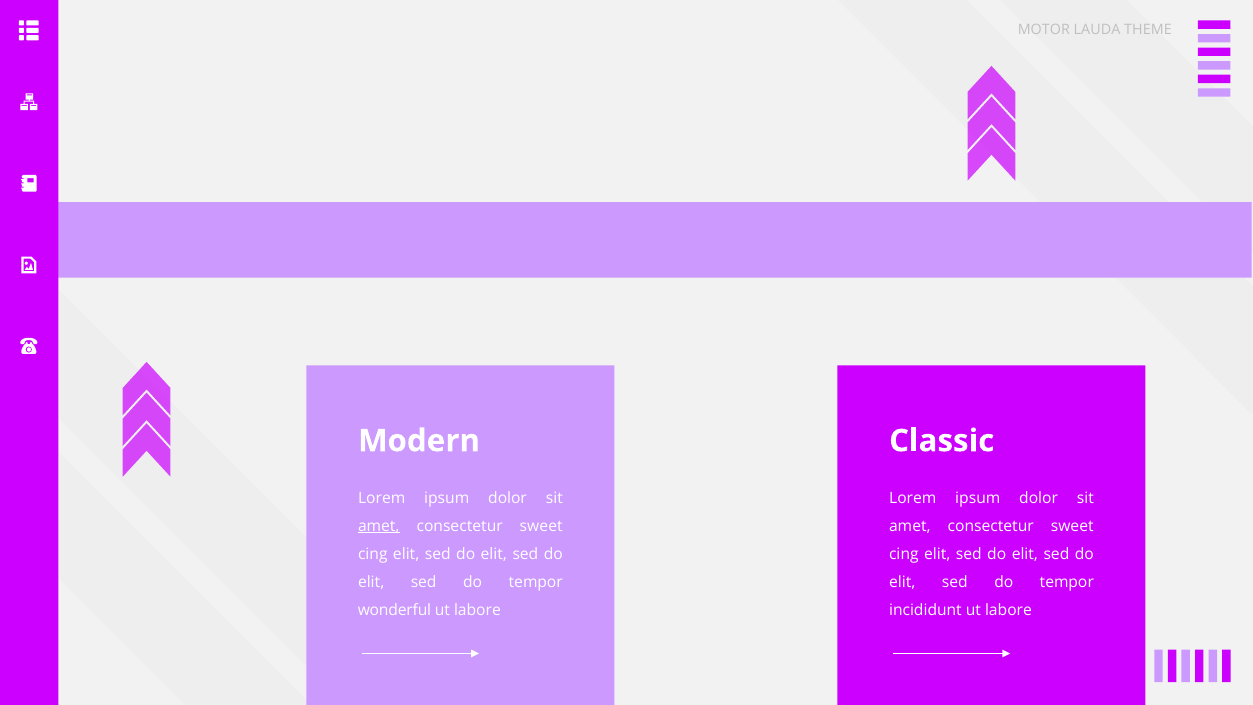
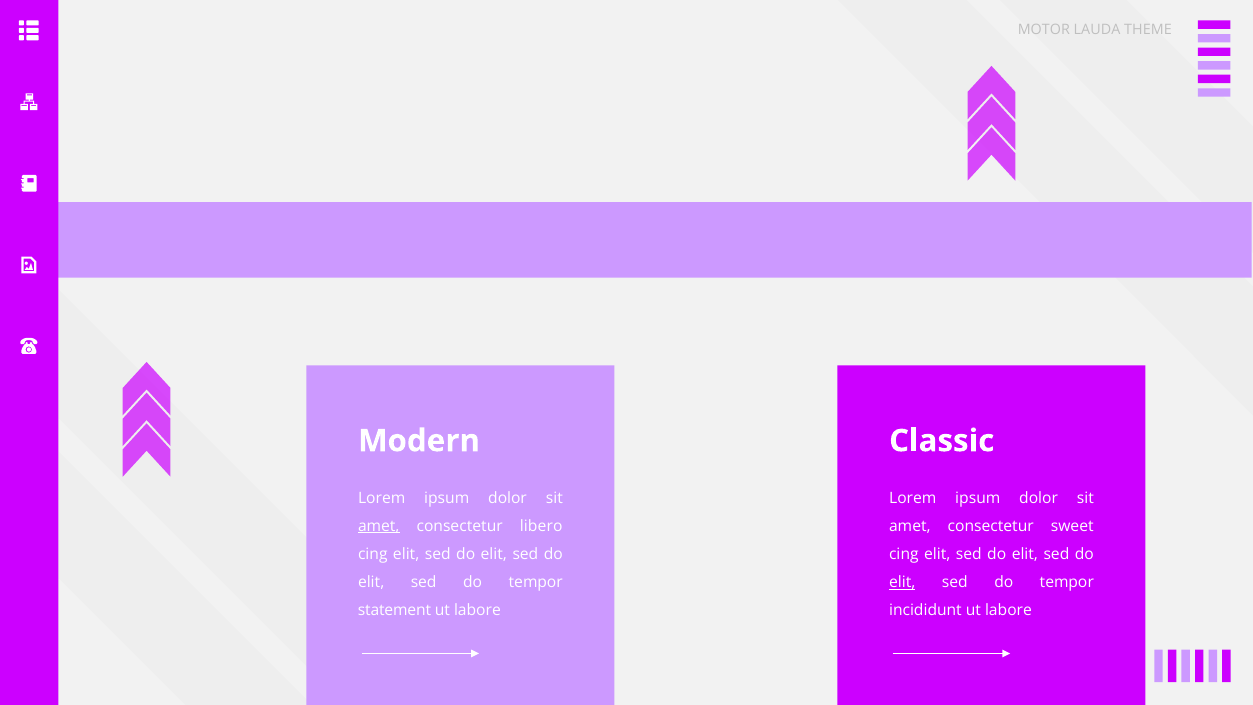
sweet: sweet -> libero (541, 526)
elit underline: none -> present (902, 582)
wonderful: wonderful -> statement (394, 611)
